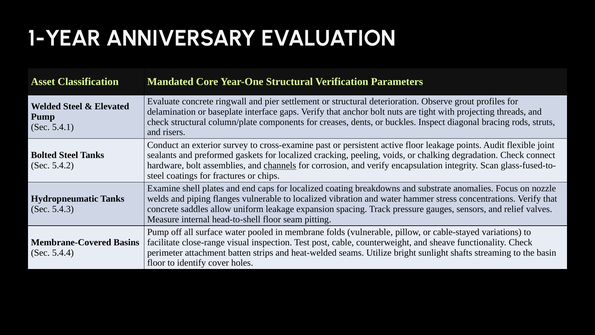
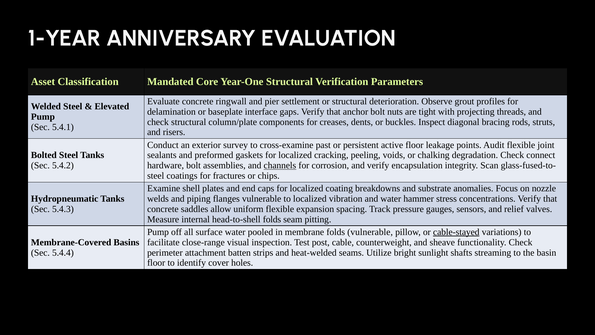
uniform leakage: leakage -> flexible (280, 209)
head-to-shell floor: floor -> folds (272, 219)
cable-stayed underline: none -> present (456, 232)
